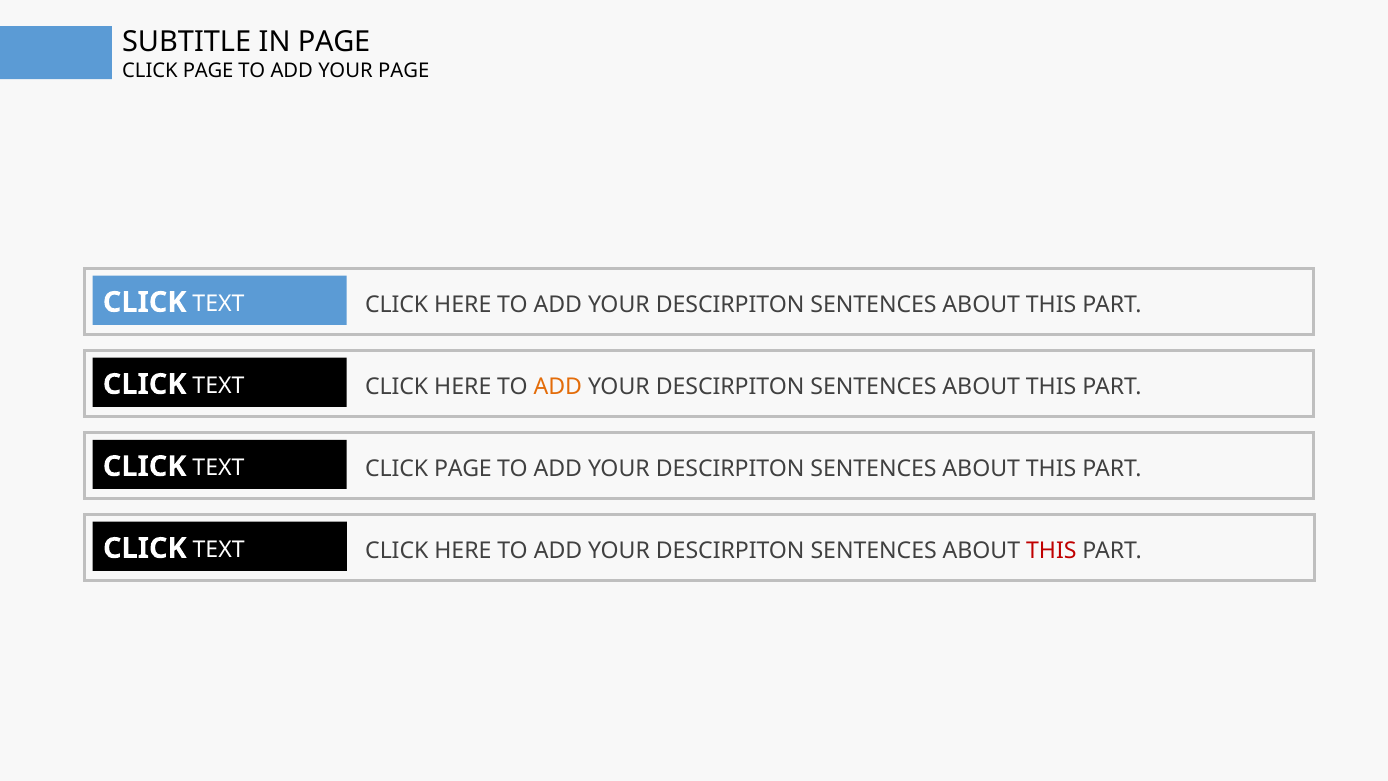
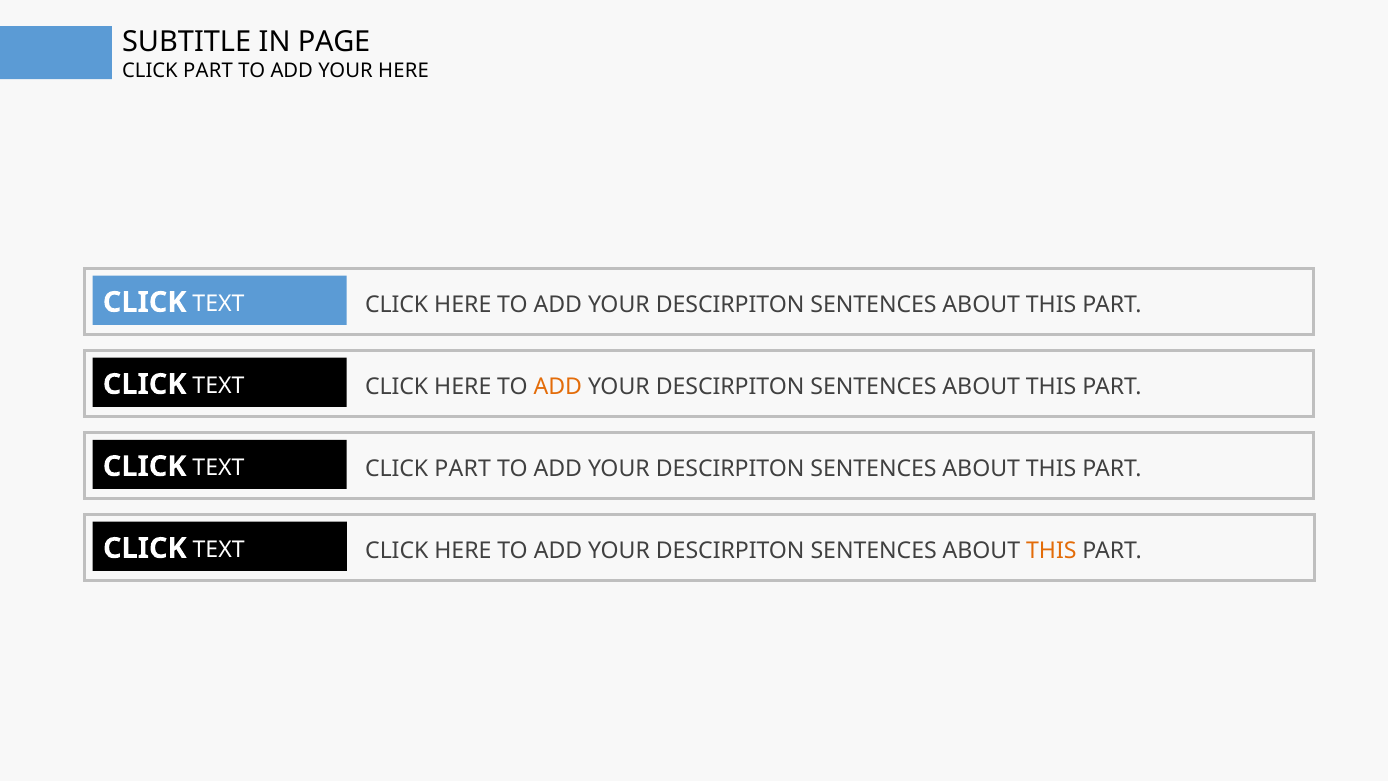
PAGE: PAGE -> PART (208, 71)
YOUR PAGE: PAGE -> HERE (404, 71)
PAGE: PAGE -> PART (463, 468)
THIS colour: red -> orange (1051, 550)
